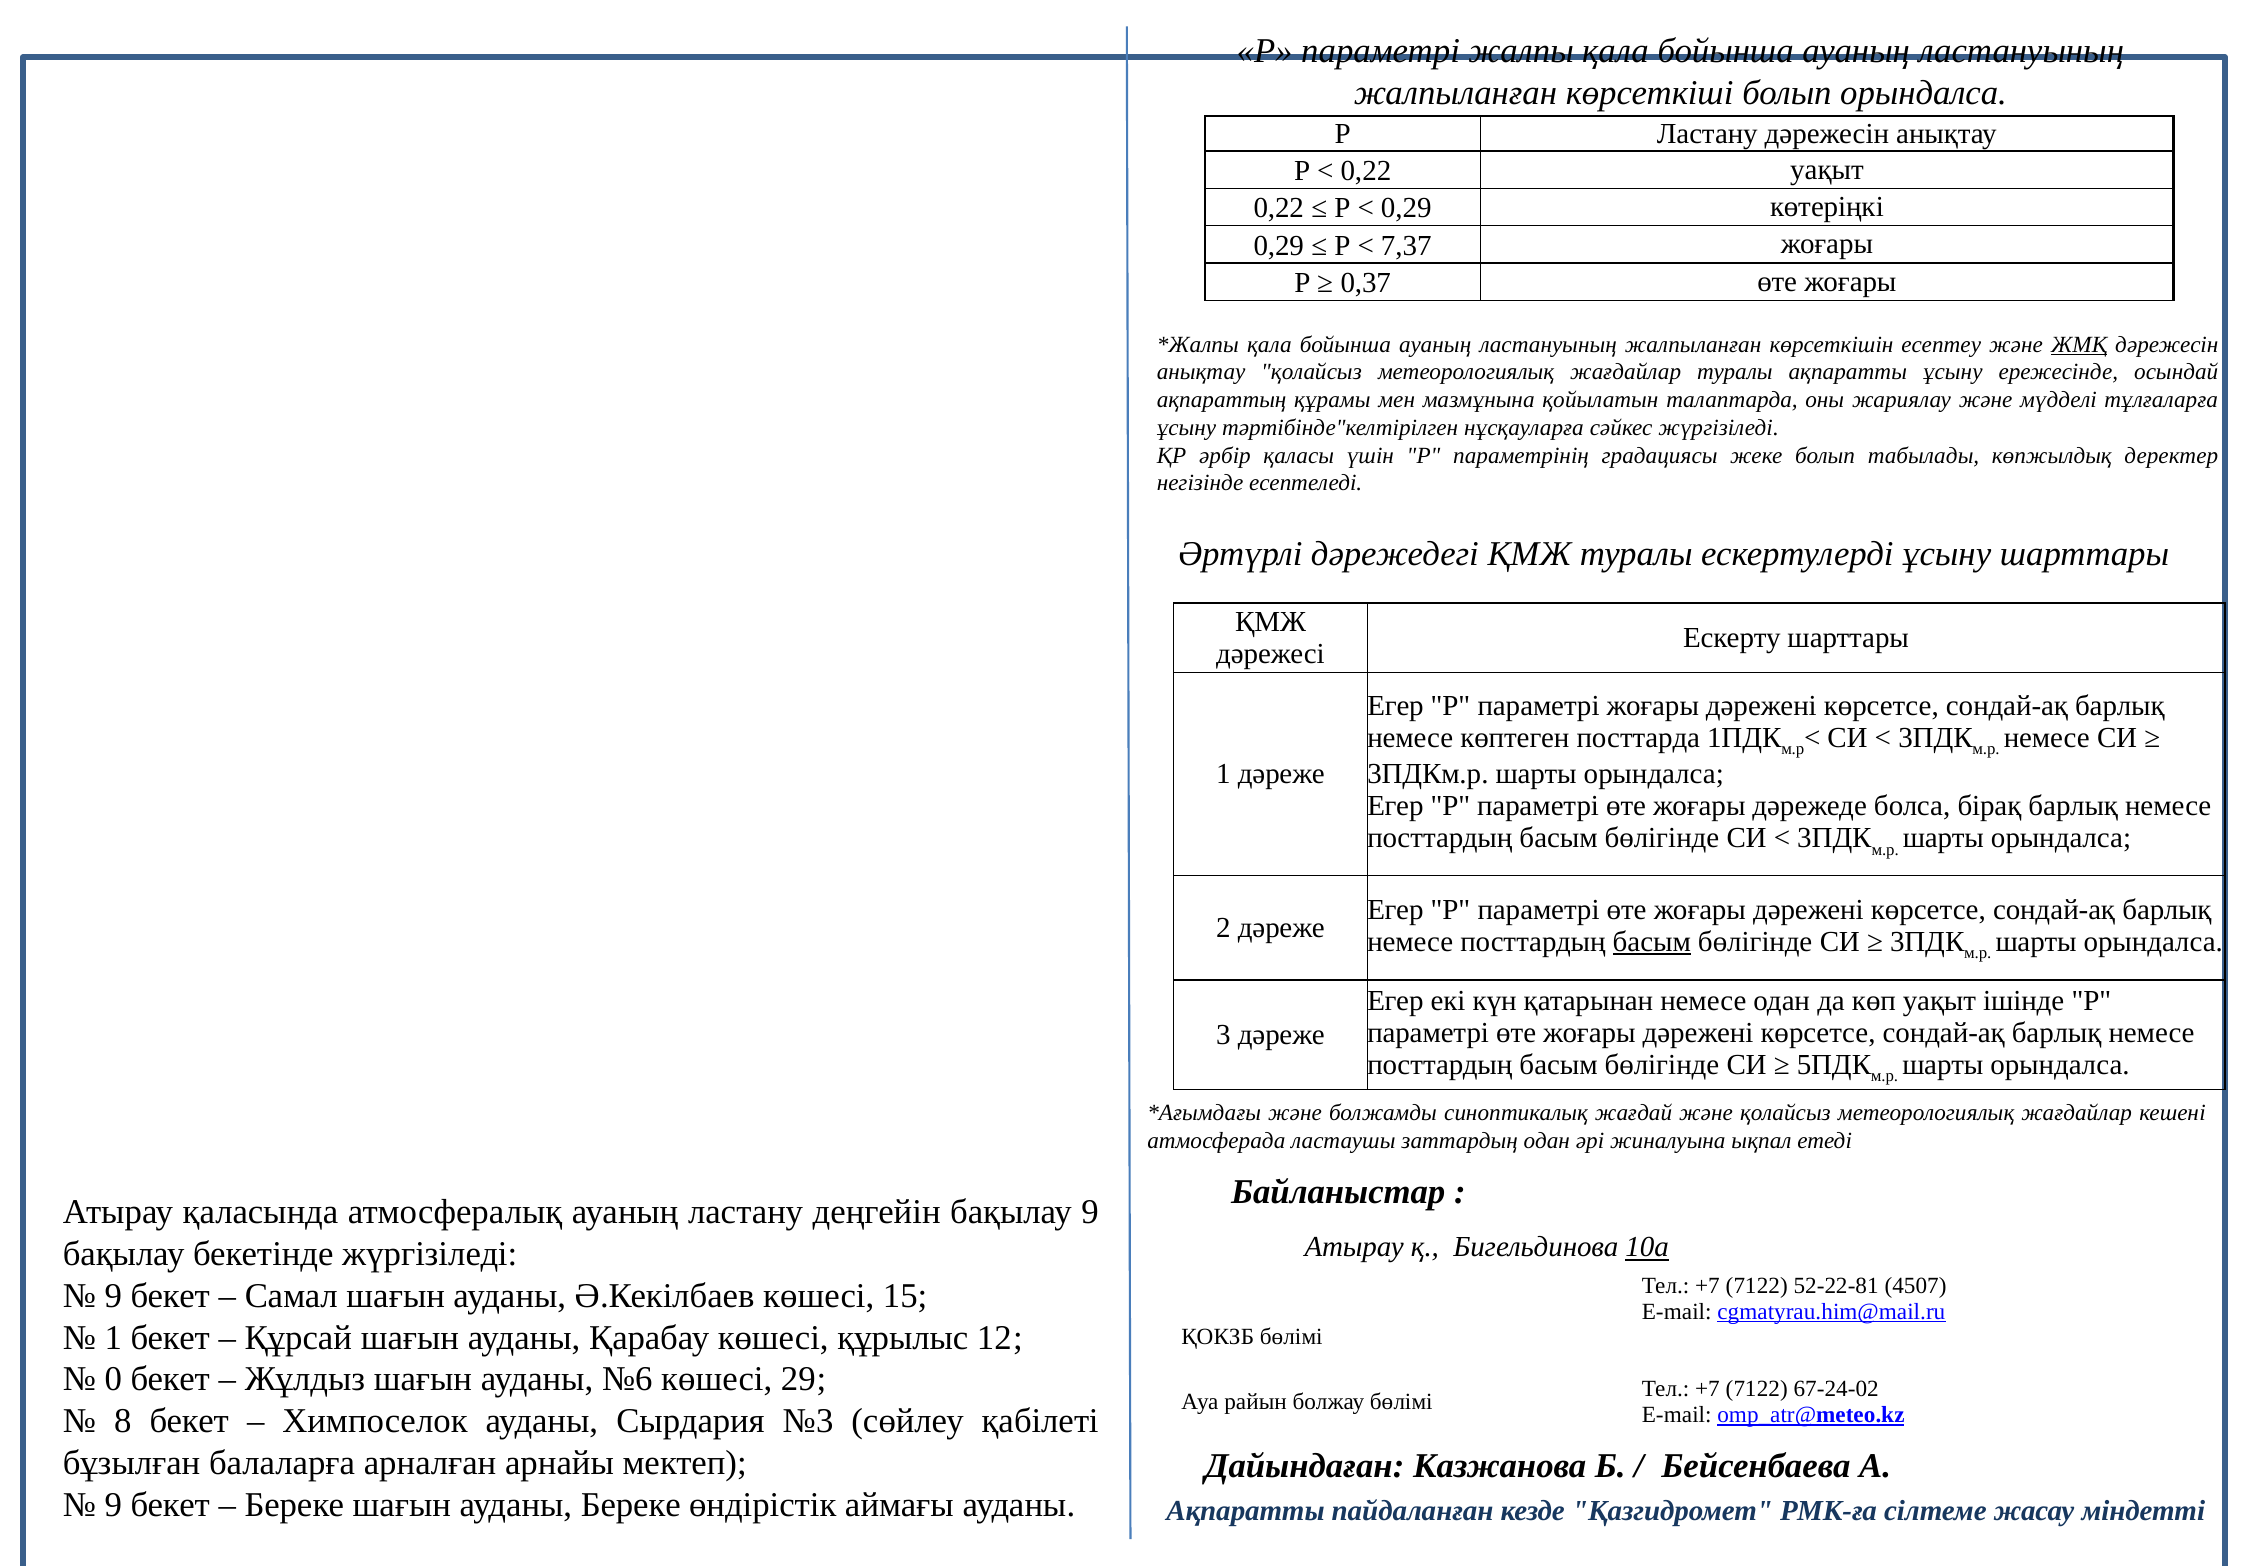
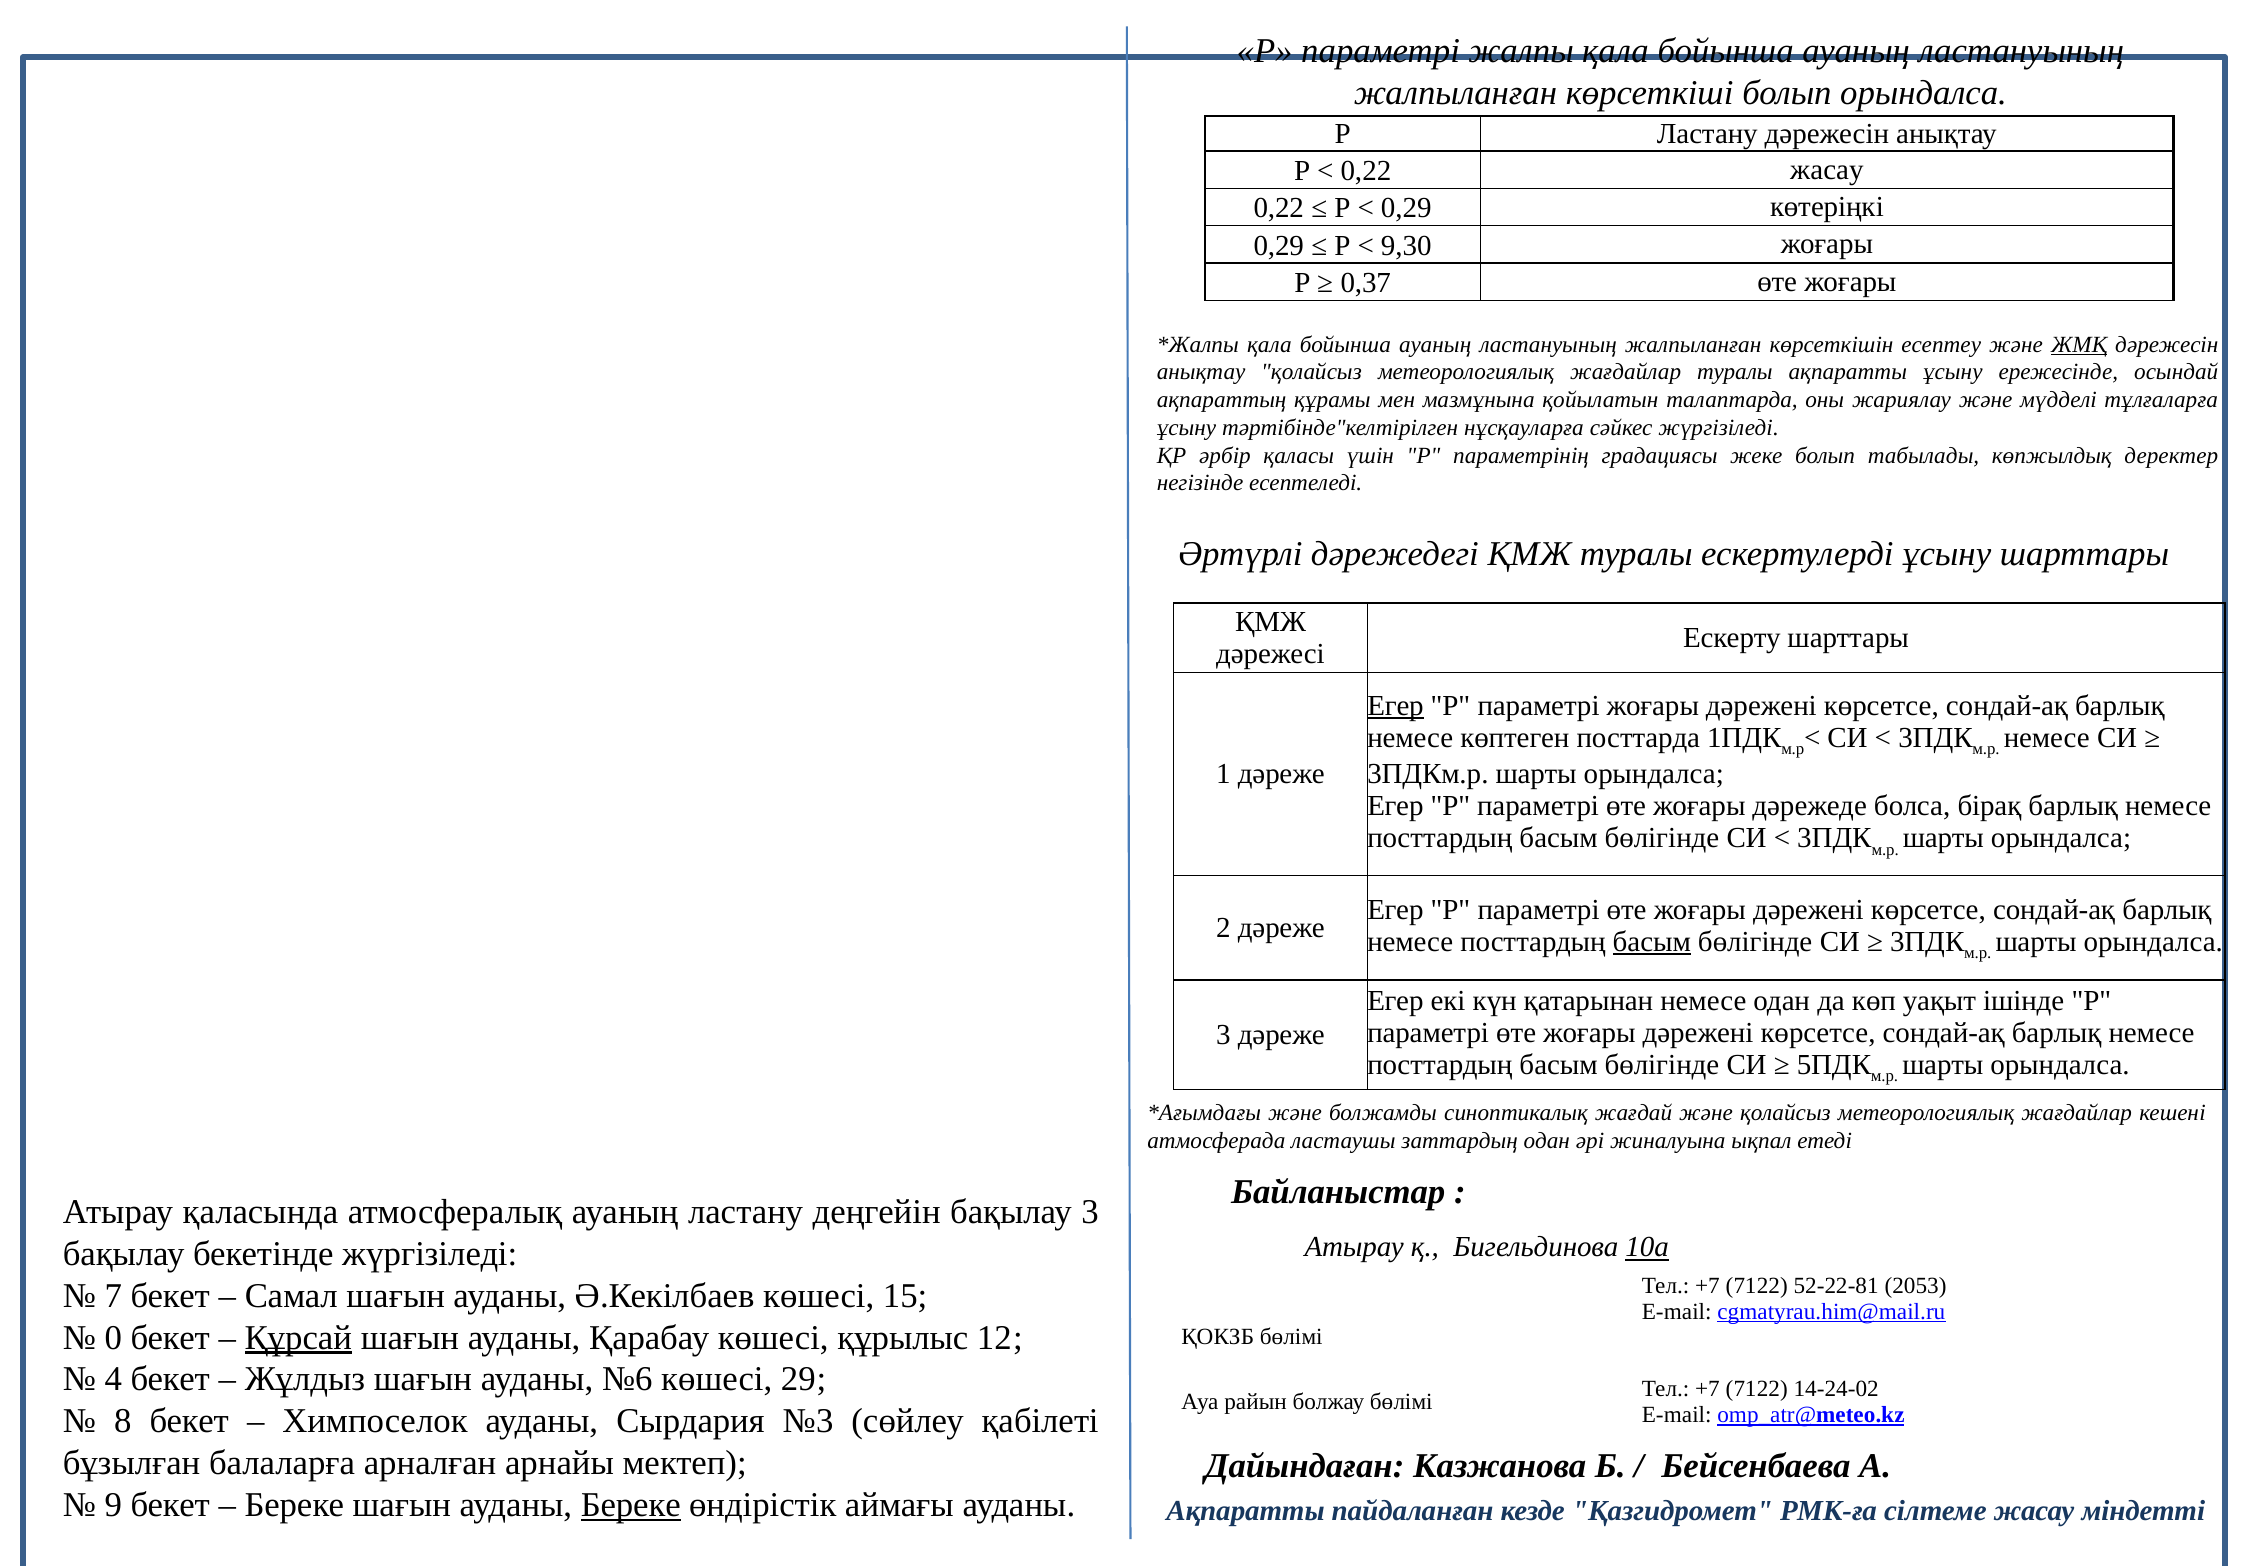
0,22 уақыт: уақыт -> жасау (1827, 170)
7,37: 7,37 -> 9,30 (1406, 245)
Егер underline: none -> present (1395, 706)
бақылау 9: 9 -> 3 (1090, 1212)
4507: 4507 -> 2053 (1916, 1285)
9: 9 -> 7 (113, 1295)
1: 1 -> 0 (113, 1337)
Құрсай underline: none -> present (298, 1337)
0: 0 -> 4 (113, 1379)
67-24-02: 67-24-02 -> 14-24-02 (1836, 1388)
Береке underline: none -> present (631, 1504)
